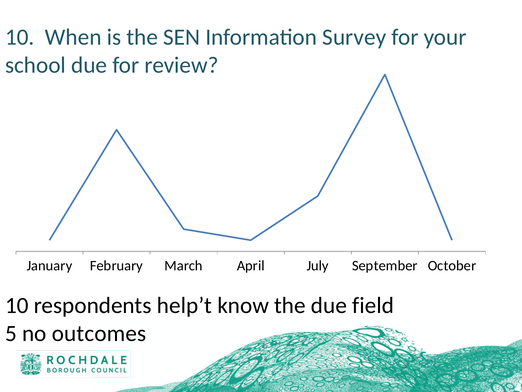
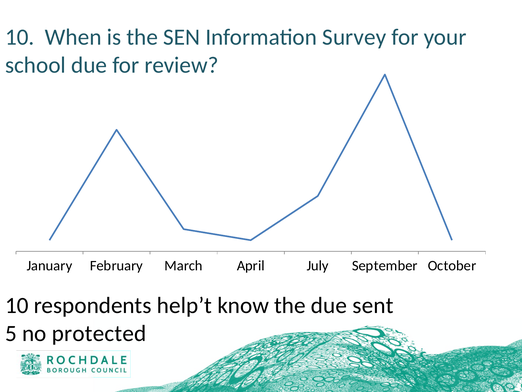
field: field -> sent (373, 305)
outcomes: outcomes -> protected (99, 333)
